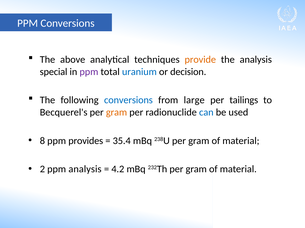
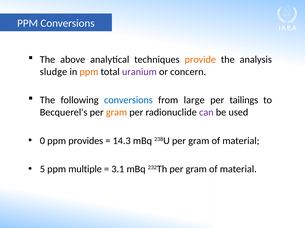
special: special -> sludge (53, 72)
ppm colour: purple -> orange (89, 72)
uranium colour: blue -> purple (139, 72)
decision: decision -> concern (188, 72)
can colour: blue -> purple (206, 113)
8: 8 -> 0 (42, 141)
35.4: 35.4 -> 14.3 (122, 141)
2: 2 -> 5 (42, 170)
ppm analysis: analysis -> multiple (85, 170)
4.2: 4.2 -> 3.1 (118, 170)
